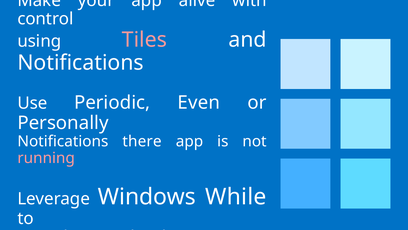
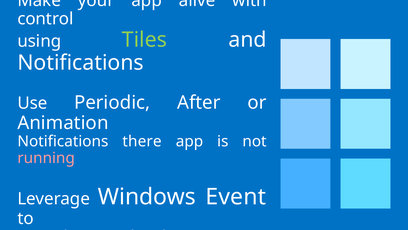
Tiles colour: pink -> light green (144, 40)
Even: Even -> After (199, 103)
Personally: Personally -> Animation (63, 123)
While: While -> Event (236, 197)
